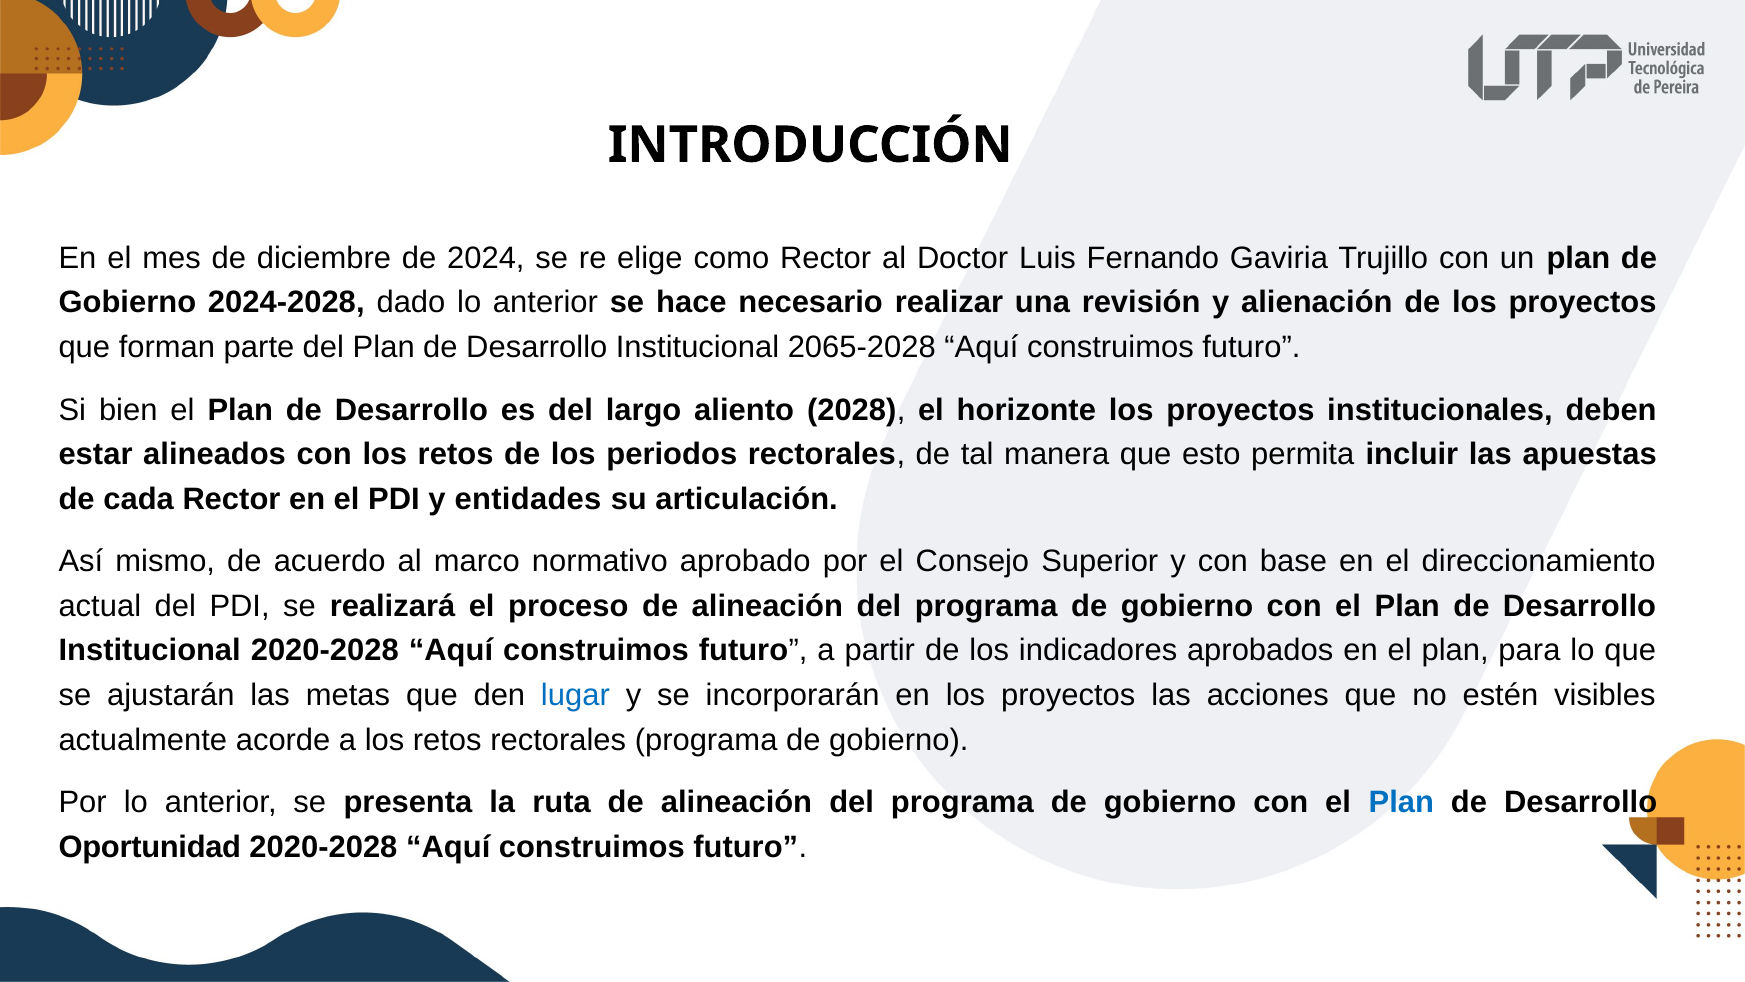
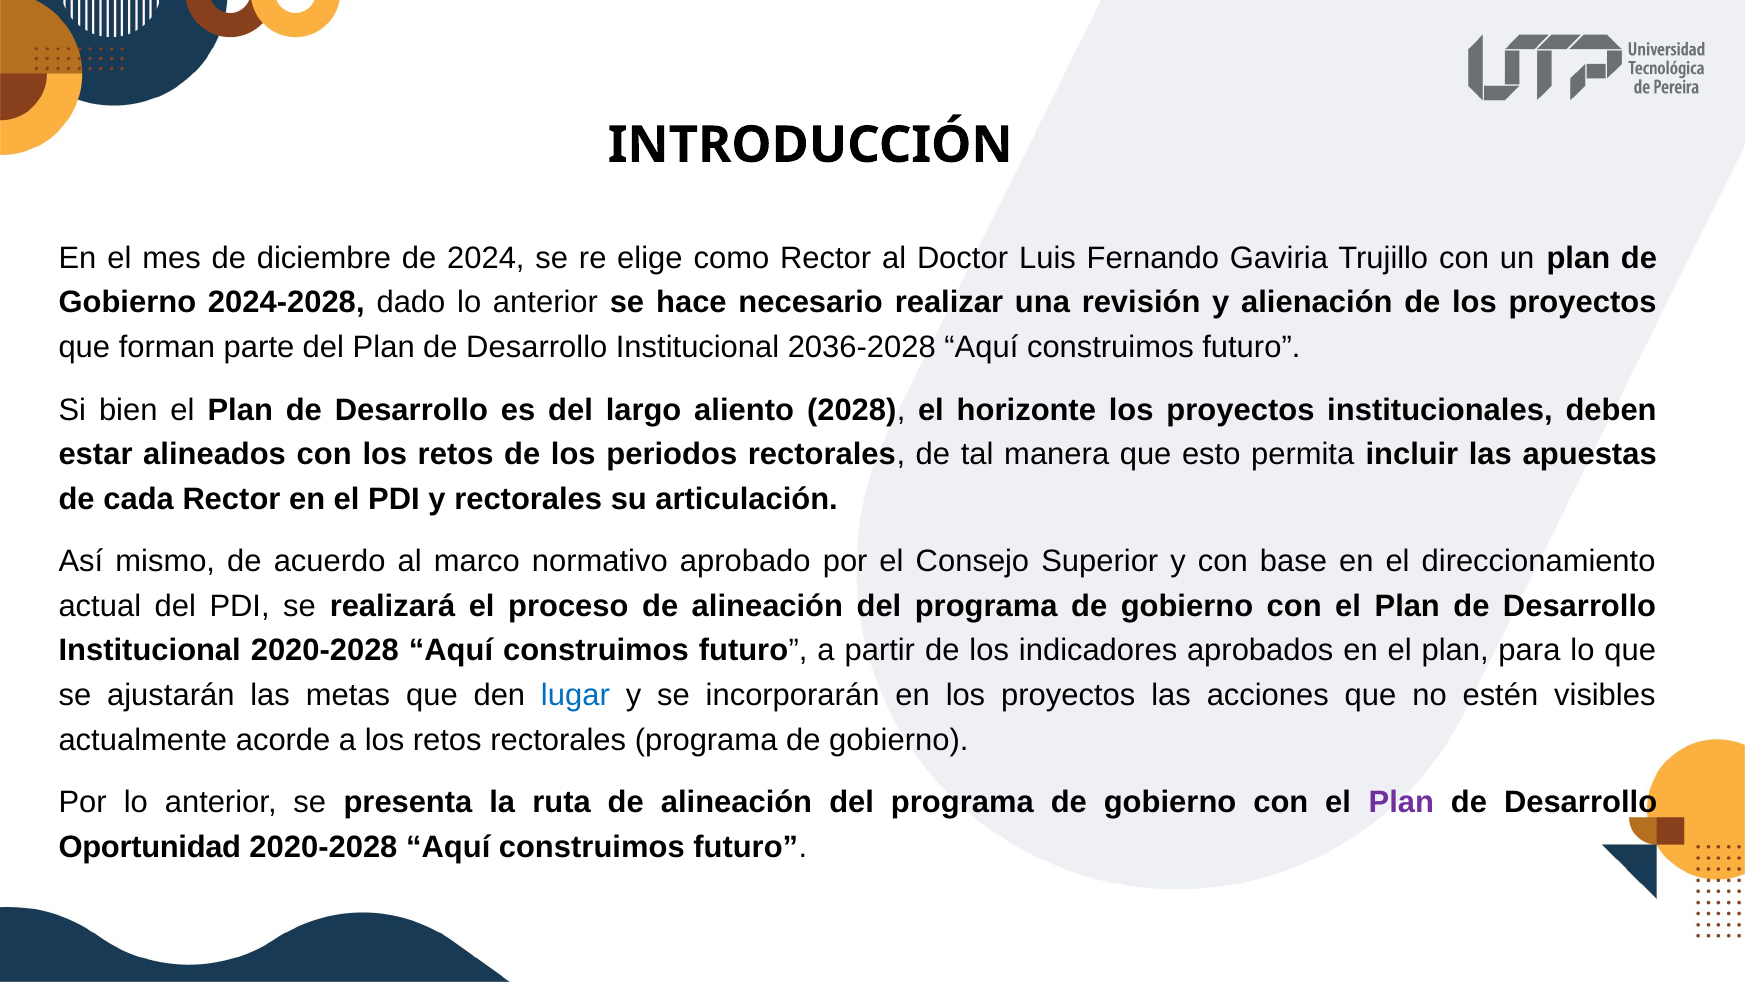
2065-2028: 2065-2028 -> 2036-2028 (862, 347)
y entidades: entidades -> rectorales (528, 499)
Plan colour: blue -> purple (1401, 802)
